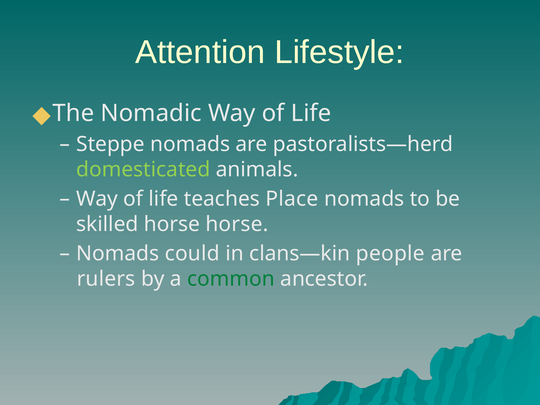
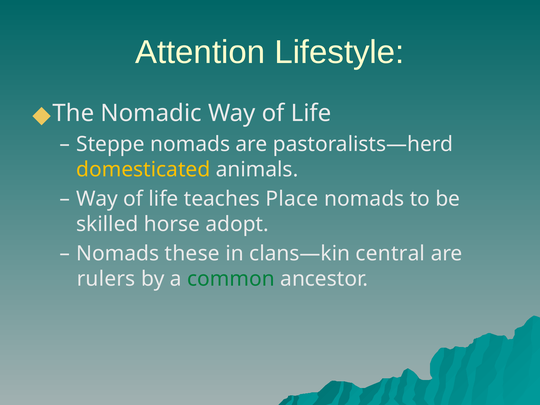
domesticated colour: light green -> yellow (143, 170)
horse horse: horse -> adopt (237, 224)
could: could -> these (192, 254)
people: people -> central (390, 254)
